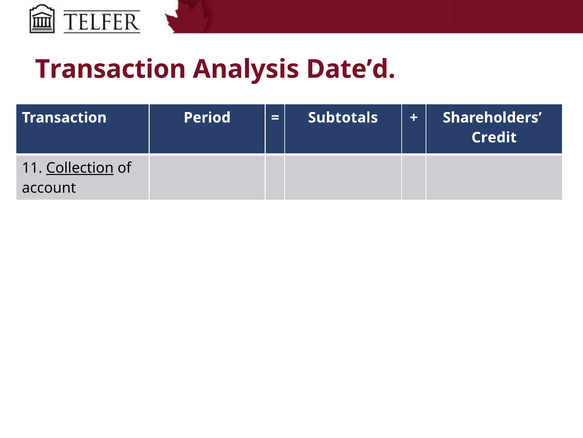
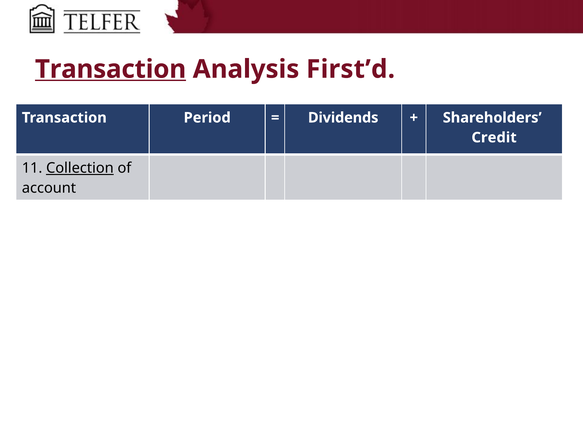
Transaction underline: none -> present (111, 69)
Date’d: Date’d -> First’d (351, 69)
Subtotals: Subtotals -> Dividends (343, 117)
